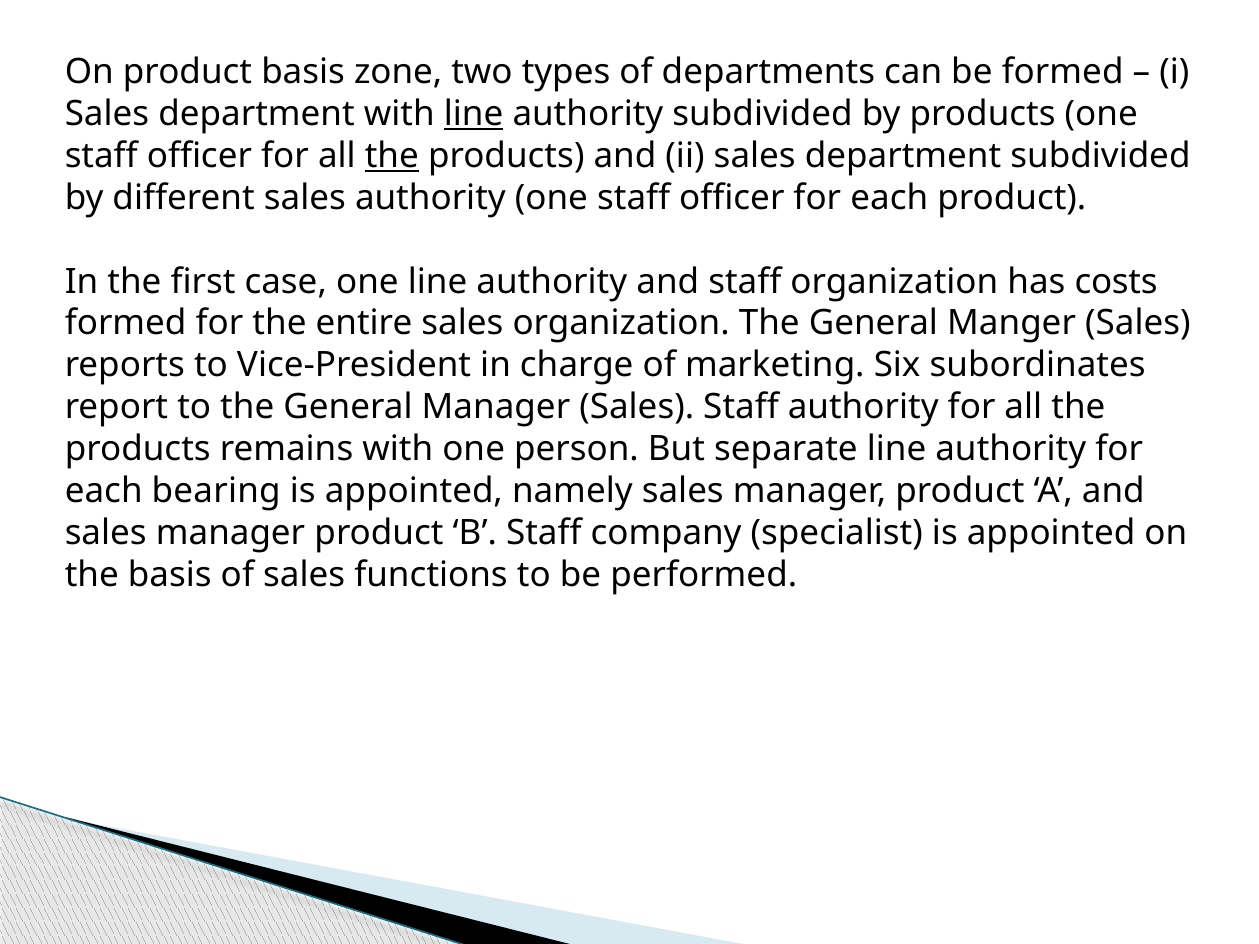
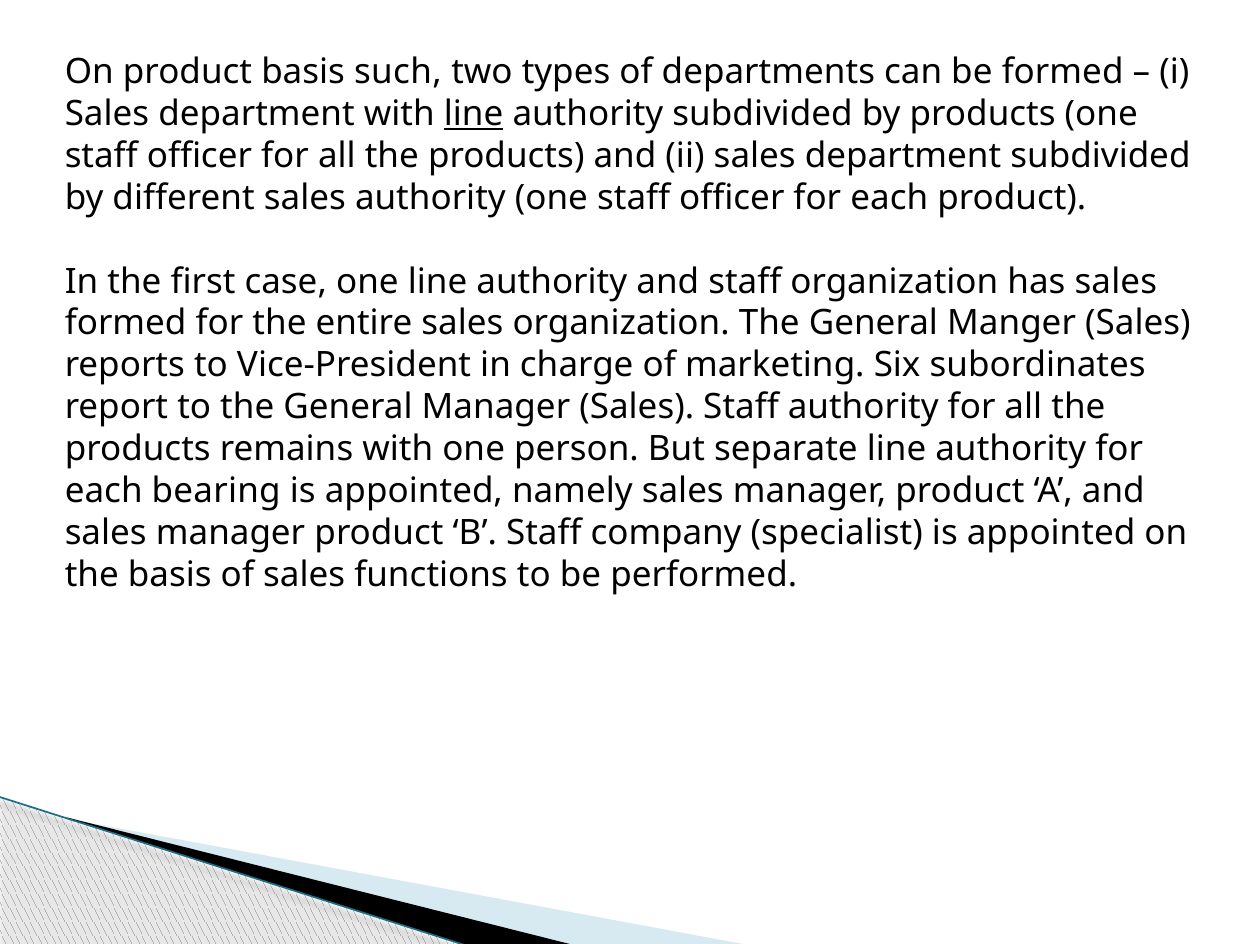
zone: zone -> such (398, 72)
the underline: present -> none (392, 156)
has costs: costs -> sales (1116, 282)
